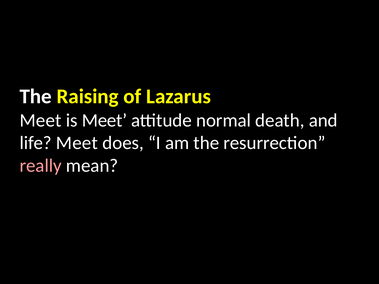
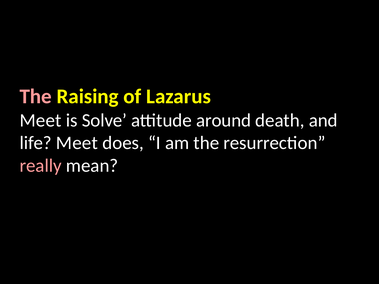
The colour: white -> pink (36, 97)
is Meet: Meet -> Solve (104, 120)
normal: normal -> around (224, 120)
